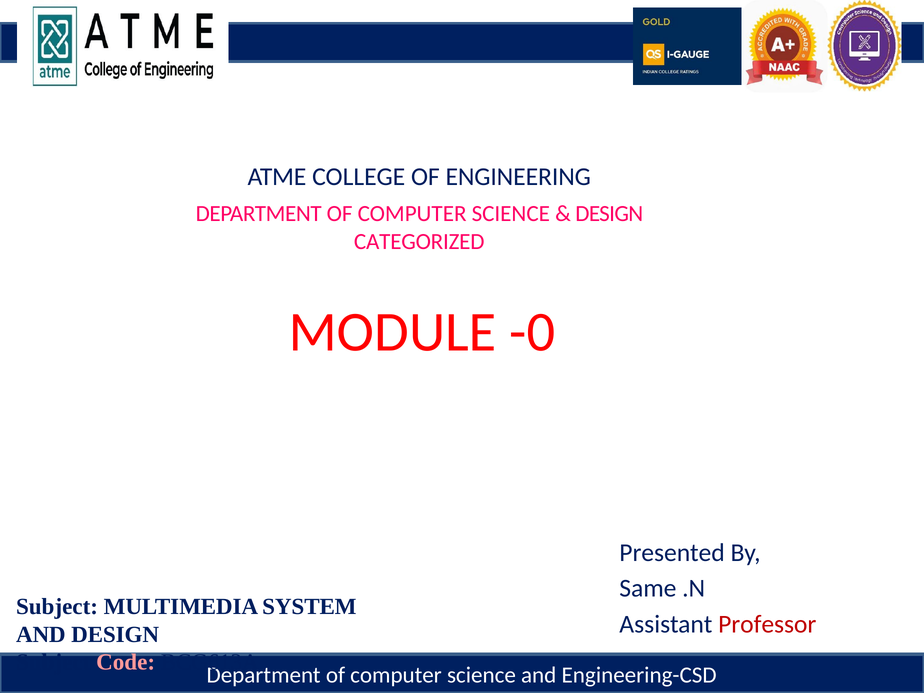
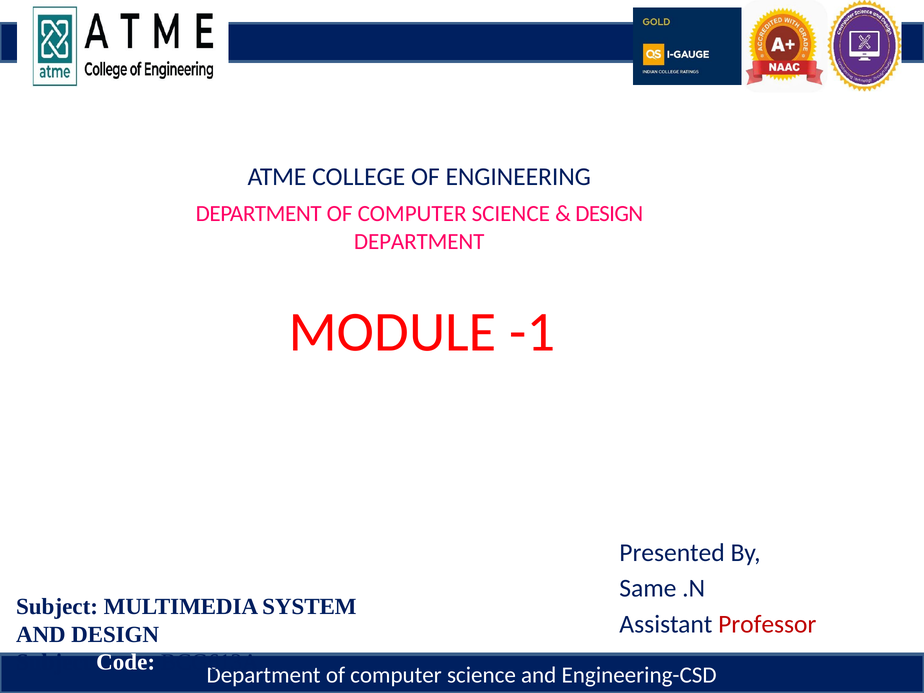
CATEGORIZED: CATEGORIZED -> DEPARTMENT (419, 241)
-0: -0 -> -1 (532, 332)
Code colour: pink -> white (126, 662)
